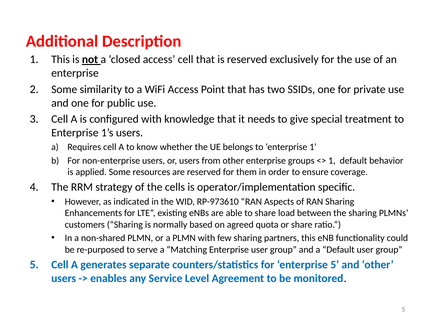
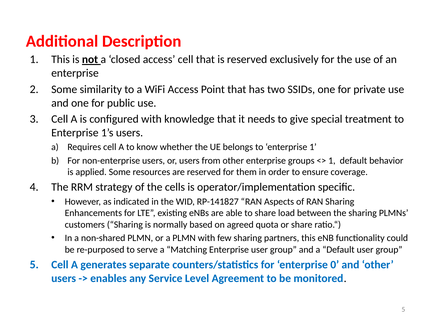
RP-973610: RP-973610 -> RP-141827 (218, 201)
enterprise 5: 5 -> 0 (335, 264)
